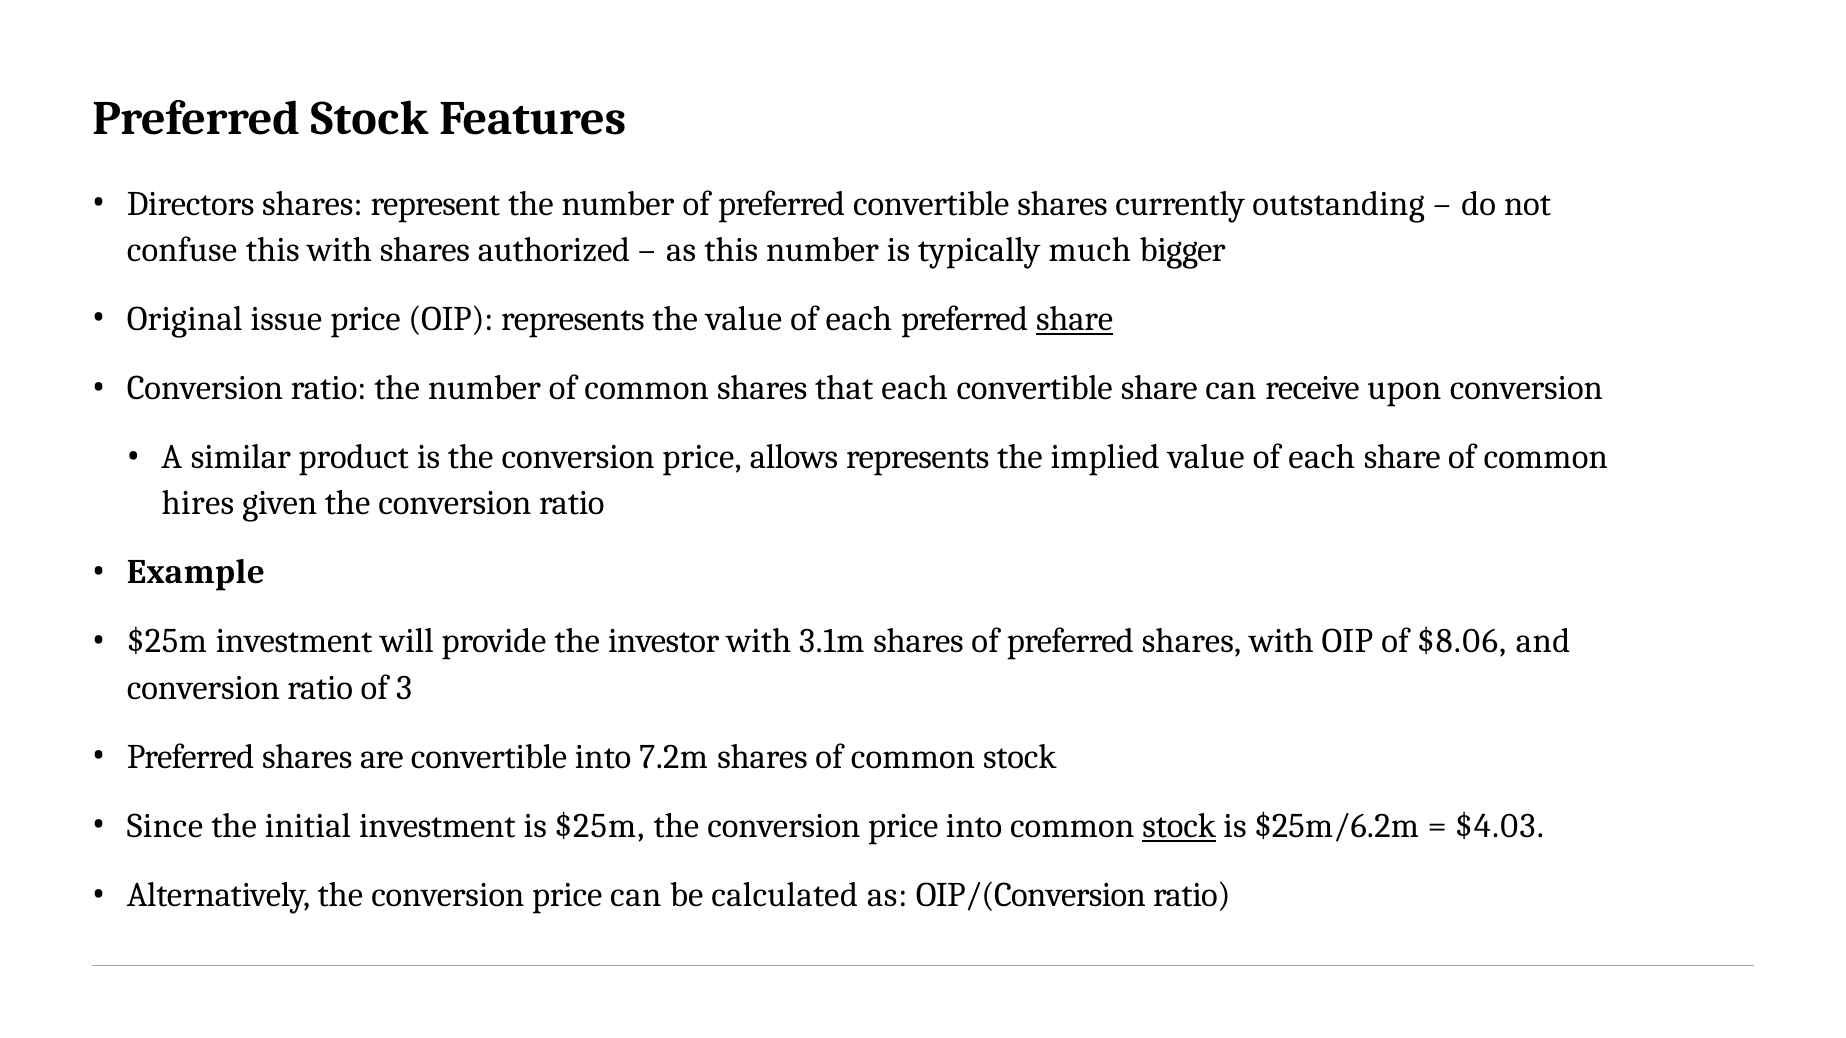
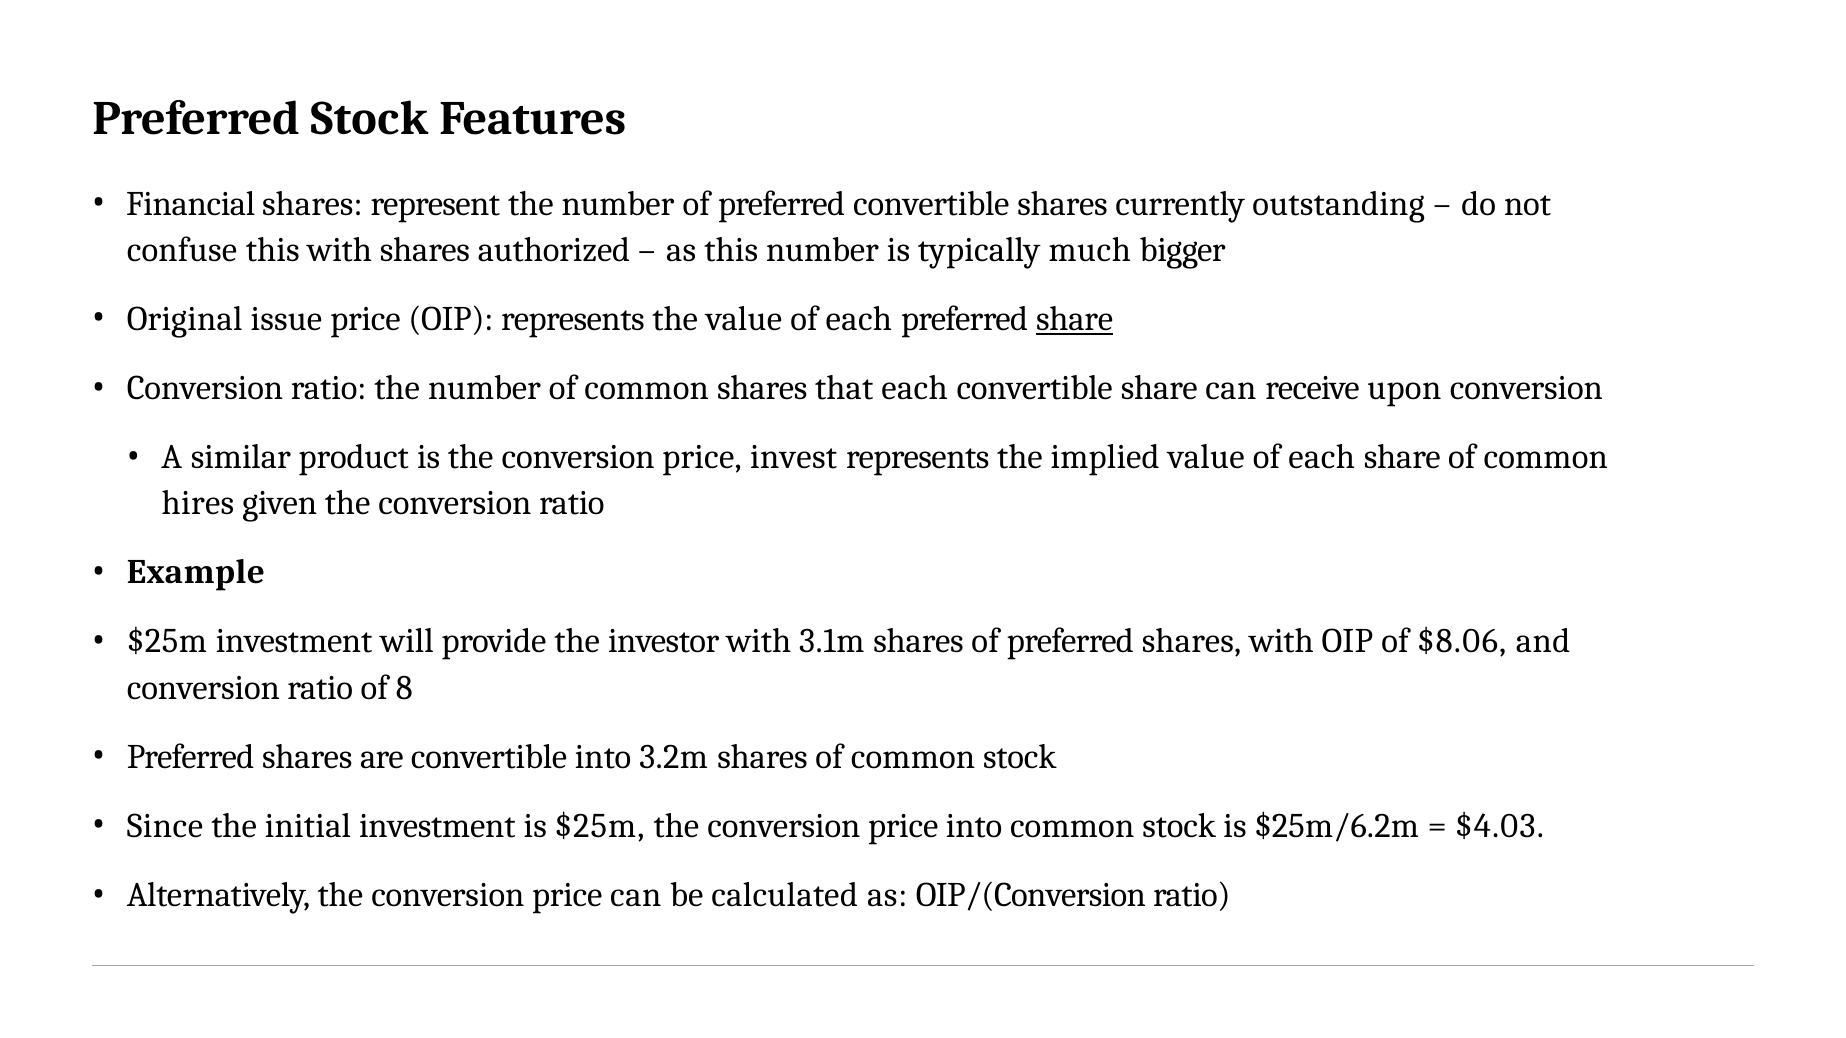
Directors: Directors -> Financial (191, 204)
allows: allows -> invest (794, 457)
3: 3 -> 8 (404, 688)
7.2m: 7.2m -> 3.2m (674, 757)
stock underline: present -> none (1179, 826)
